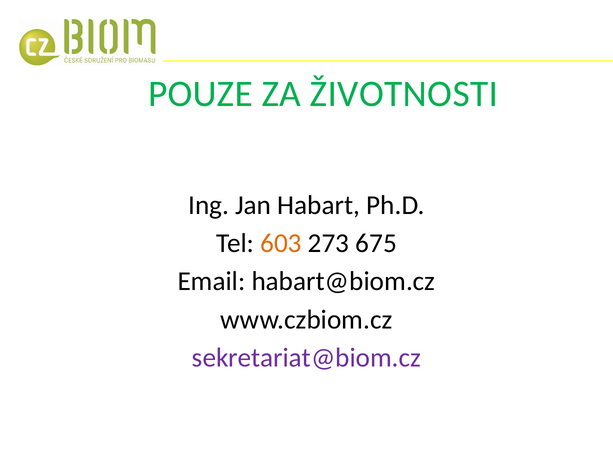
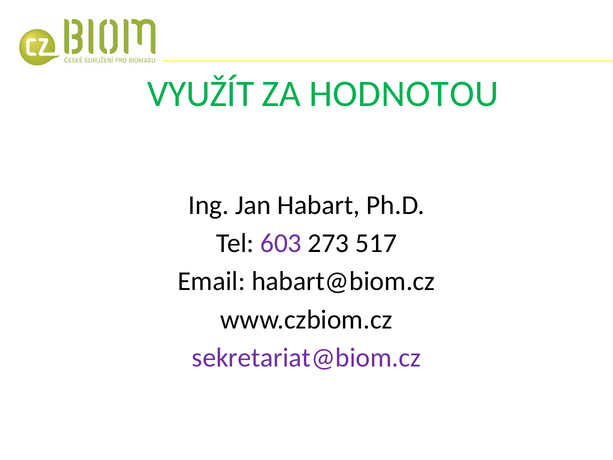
POUZE: POUZE -> VYUŽÍT (201, 94)
ŽIVOTNOSTI: ŽIVOTNOSTI -> HODNOTOU (404, 94)
603 colour: orange -> purple (281, 243)
675: 675 -> 517 (376, 243)
